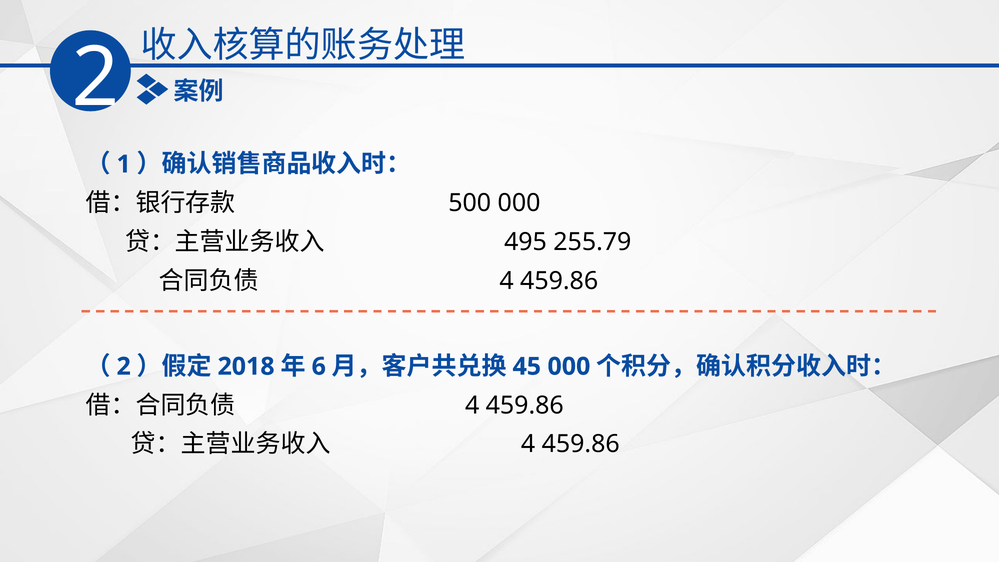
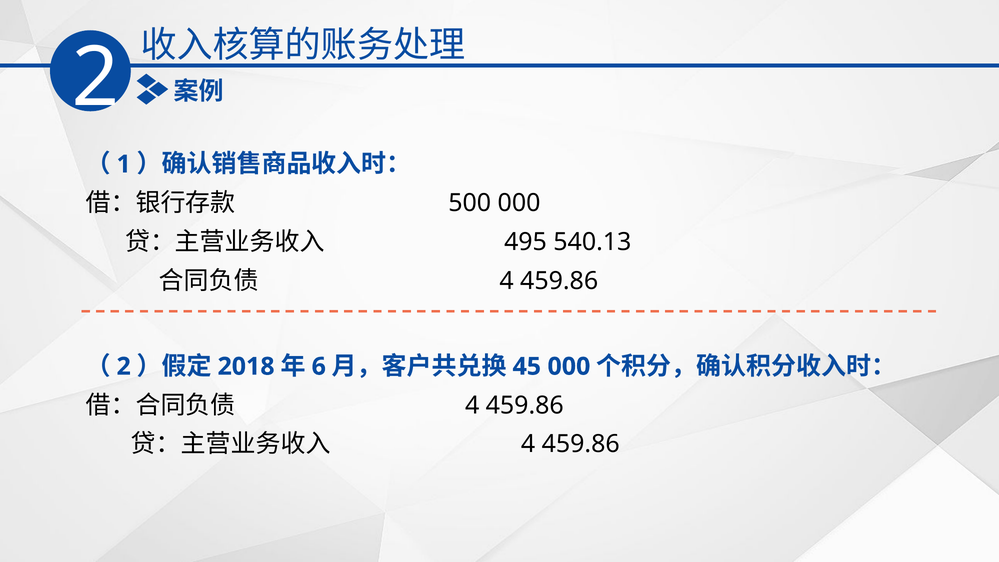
255.79: 255.79 -> 540.13 (592, 242)
